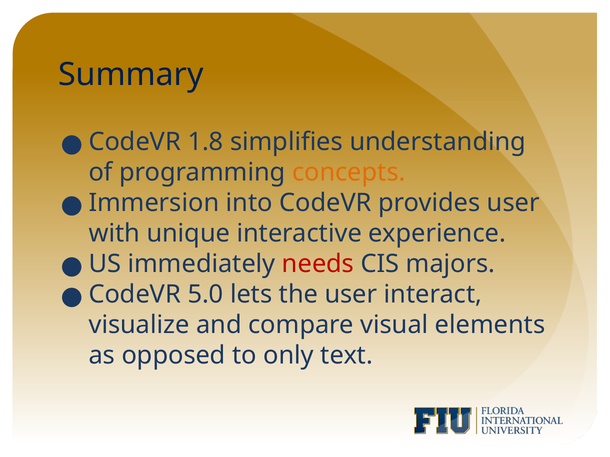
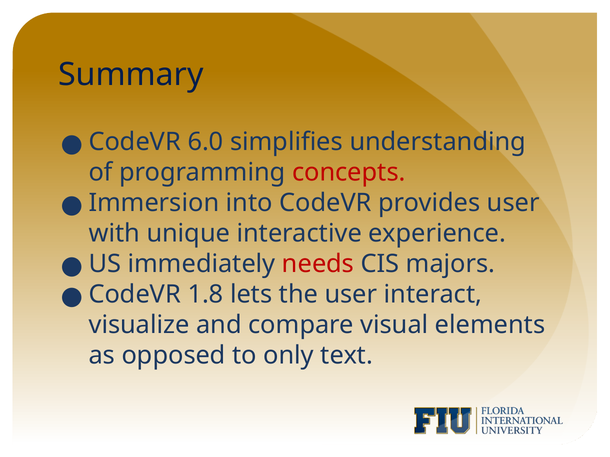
1.8: 1.8 -> 6.0 (205, 142)
concepts colour: orange -> red (349, 173)
5.0: 5.0 -> 1.8 (205, 295)
